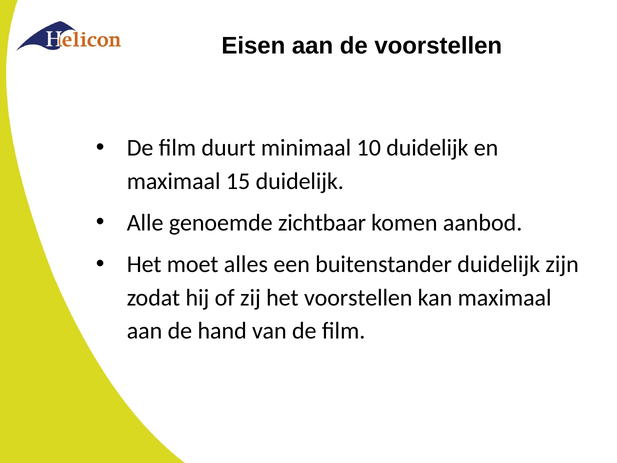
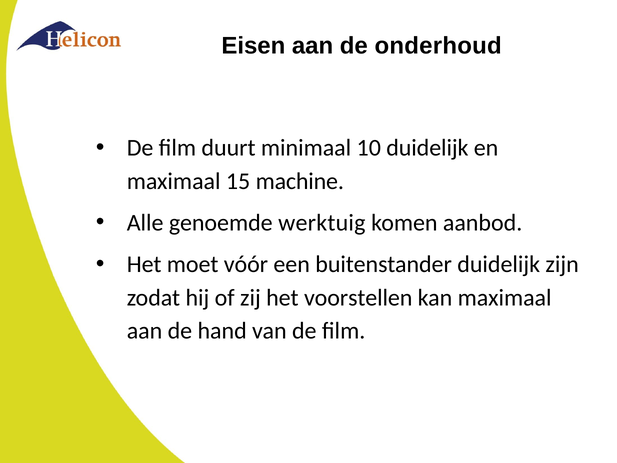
de voorstellen: voorstellen -> onderhoud (438, 46)
15 duidelijk: duidelijk -> machine (300, 181)
zichtbaar: zichtbaar -> werktuig (322, 223)
alles: alles -> vóór (246, 264)
